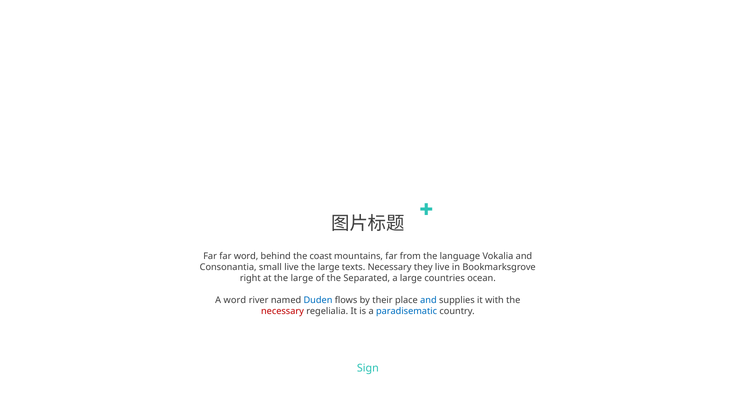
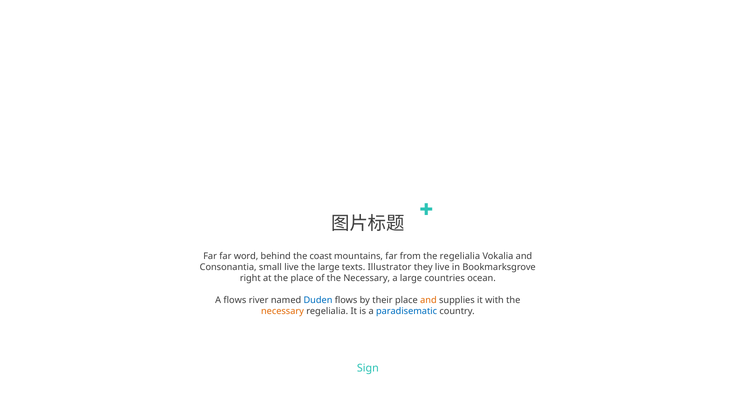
the language: language -> regelialia (460, 256)
texts Necessary: Necessary -> Illustrator (390, 267)
at the large: large -> place (302, 278)
of the Separated: Separated -> Necessary (367, 278)
A word: word -> flows (235, 300)
and colour: blue -> orange (428, 300)
necessary colour: red -> orange (282, 311)
